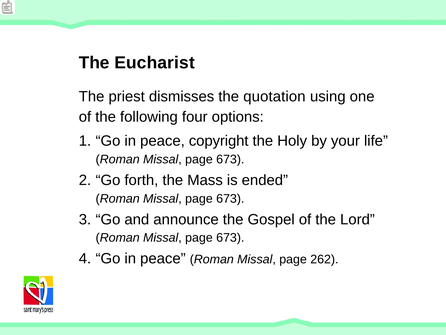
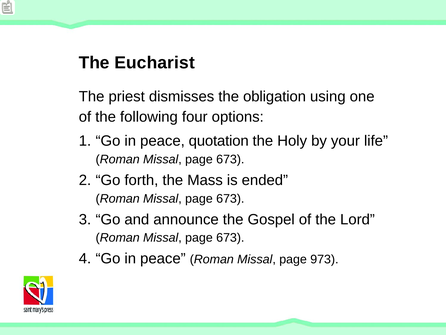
quotation: quotation -> obligation (275, 96)
copyright: copyright -> quotation (219, 141)
262: 262 -> 973 (324, 259)
